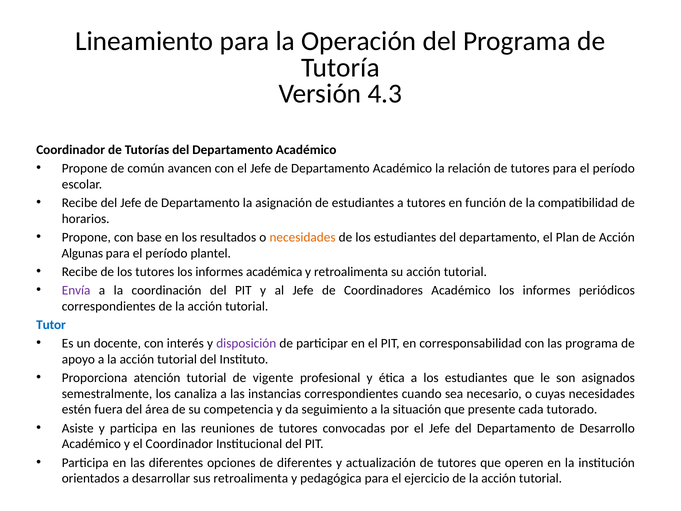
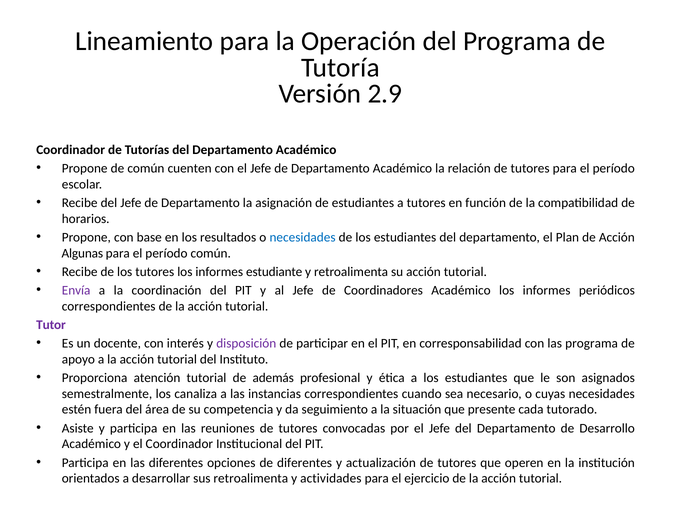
4.3: 4.3 -> 2.9 (385, 94)
avancen: avancen -> cuenten (190, 168)
necesidades colour: orange -> blue (303, 237)
período plantel: plantel -> común (211, 253)
académica: académica -> estudiante (274, 272)
Tutor colour: blue -> purple (51, 325)
vigente: vigente -> además (273, 378)
pedagógica: pedagógica -> actividades (331, 478)
